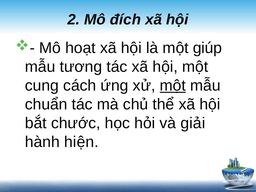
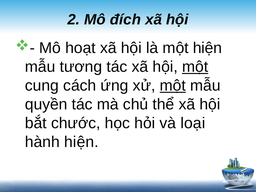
một giúp: giúp -> hiện (207, 48)
một underline: none -> present (195, 67)
chuẩn: chuẩn -> quyền (46, 104)
giải: giải -> loại (193, 123)
